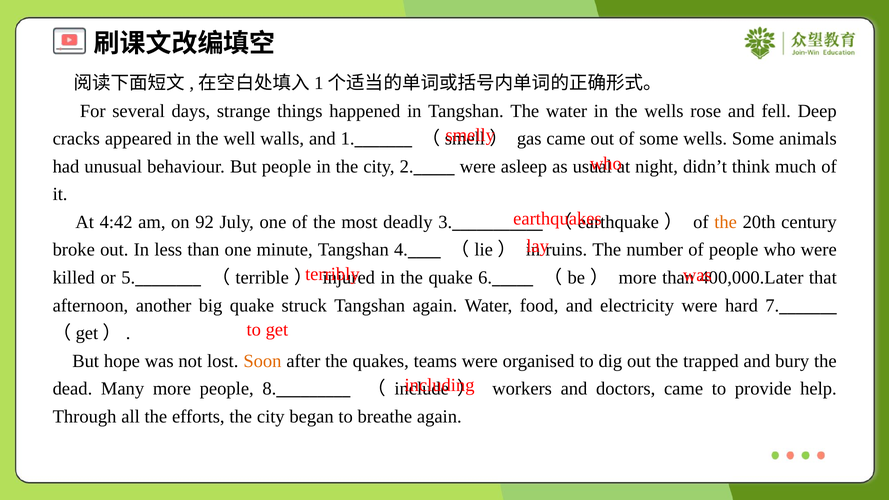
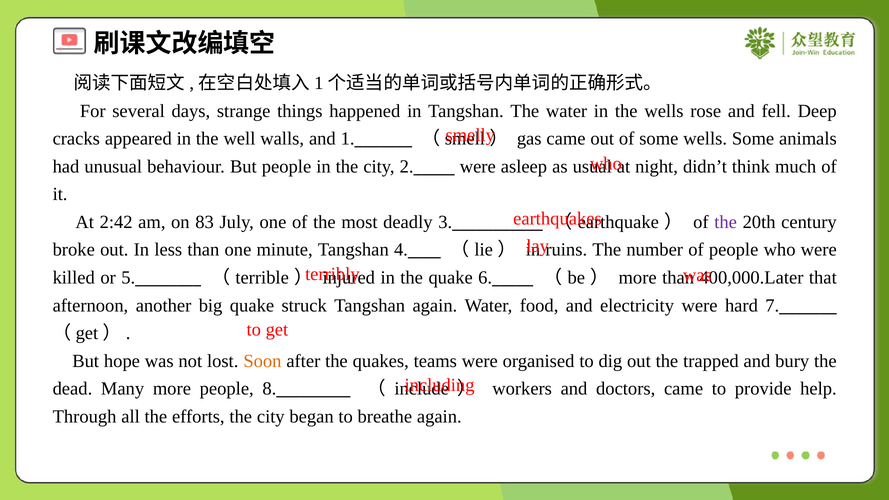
4:42: 4:42 -> 2:42 (116, 222)
92: 92 -> 83 (205, 222)
the colour: orange -> purple (726, 222)
